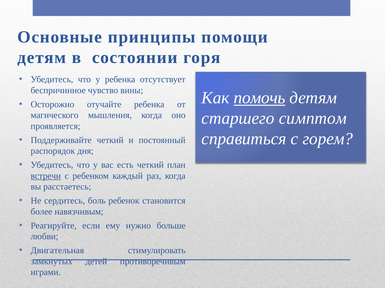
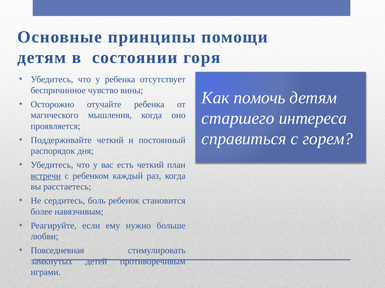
помочь underline: present -> none (260, 98)
симптом: симптом -> интереса (313, 119)
Двигательная: Двигательная -> Повседневная (57, 251)
